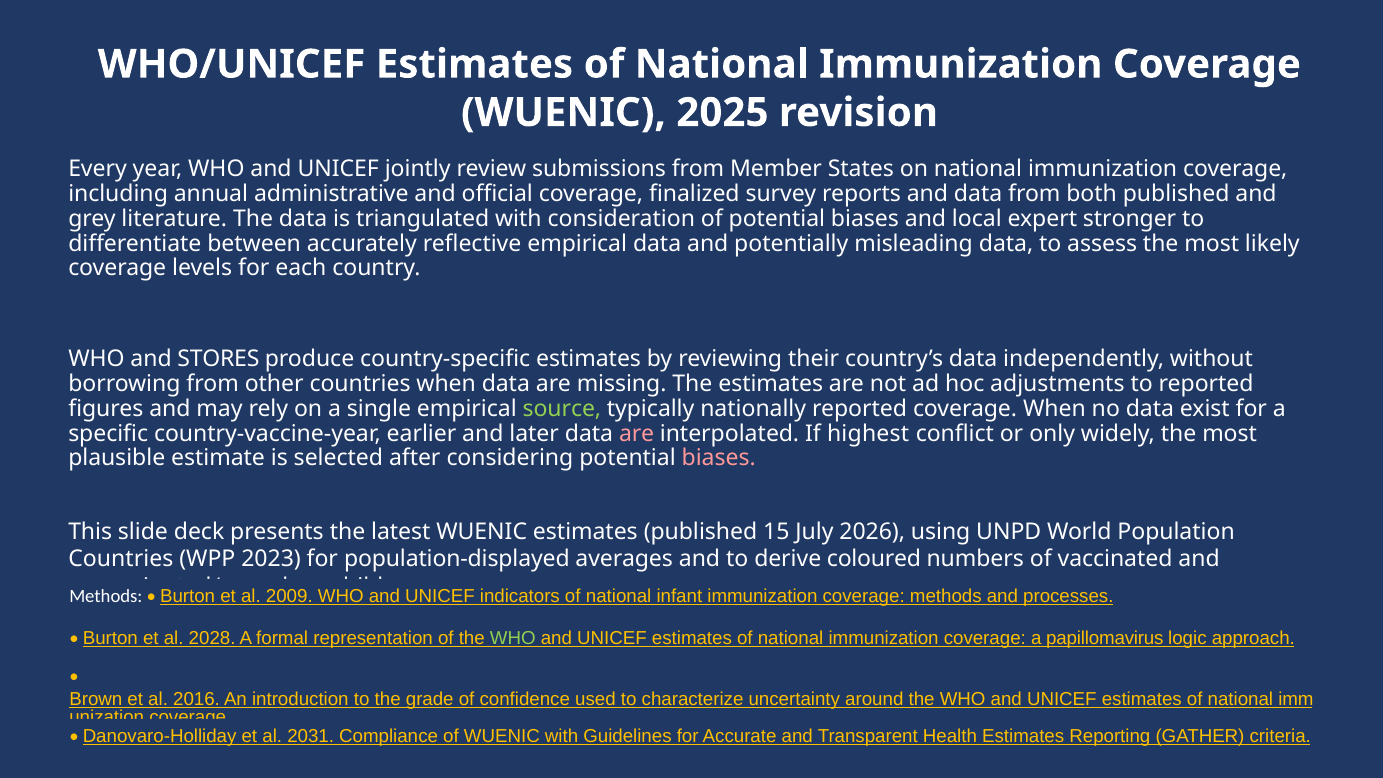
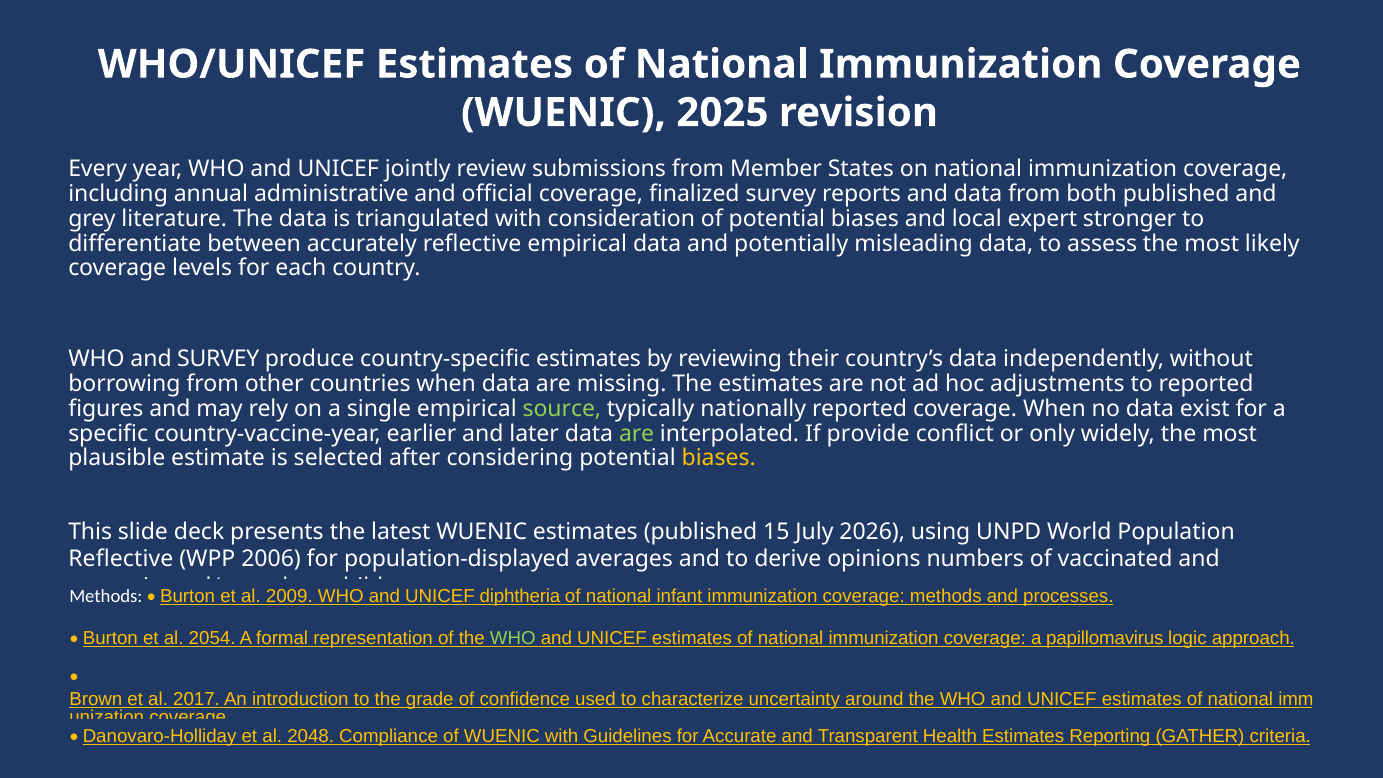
and STORES: STORES -> SURVEY (218, 359)
are colour: pink -> light green (637, 433)
highest: highest -> provide (868, 433)
biases colour: pink -> yellow (719, 458)
Countries: Countries -> Reflective (121, 559)
2023: 2023 -> 2006 (271, 559)
coloured: coloured -> opinions (874, 559)
indicators: indicators -> diphtheria (520, 596)
2028: 2028 -> 2054 (212, 638)
2016: 2016 -> 2017 (197, 699)
2031: 2031 -> 2048 (311, 736)
